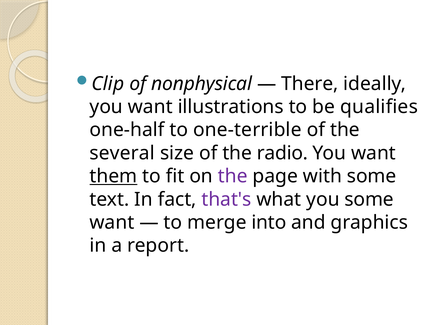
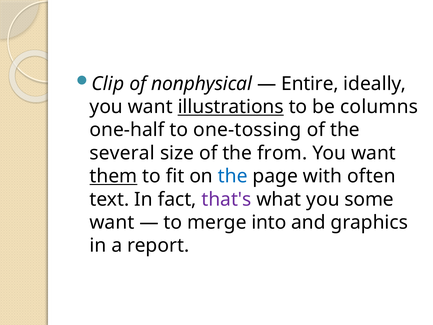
There: There -> Entire (310, 84)
illustrations underline: none -> present (231, 107)
qualifies: qualifies -> columns (379, 107)
one-terrible: one-terrible -> one-tossing (247, 130)
radio: radio -> from (282, 153)
the colour: purple -> blue (233, 176)
with some: some -> often (371, 176)
